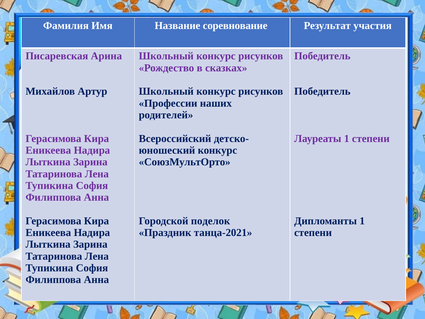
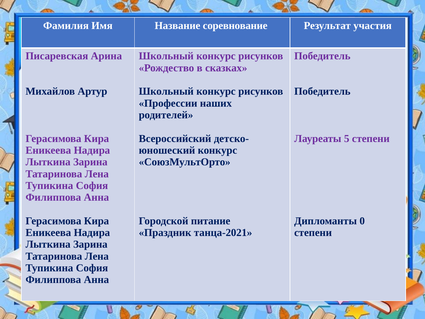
Лауреаты 1: 1 -> 5 (347, 138)
поделок: поделок -> питание (211, 221)
Дипломанты 1: 1 -> 0 (362, 221)
